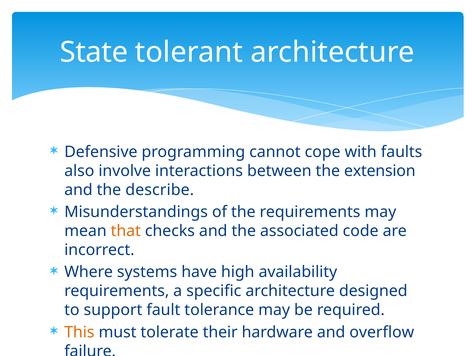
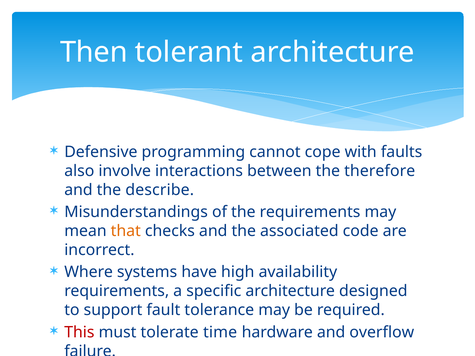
State: State -> Then (94, 52)
extension: extension -> therefore (380, 171)
This colour: orange -> red (79, 332)
their: their -> time (220, 332)
